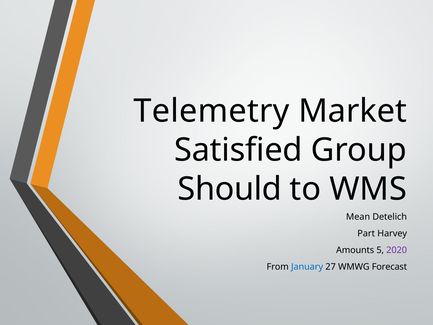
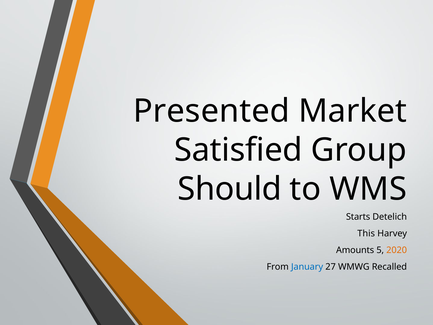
Telemetry: Telemetry -> Presented (211, 111)
Mean: Mean -> Starts (358, 217)
Part: Part -> This (366, 233)
2020 colour: purple -> orange (397, 250)
Forecast: Forecast -> Recalled (389, 267)
